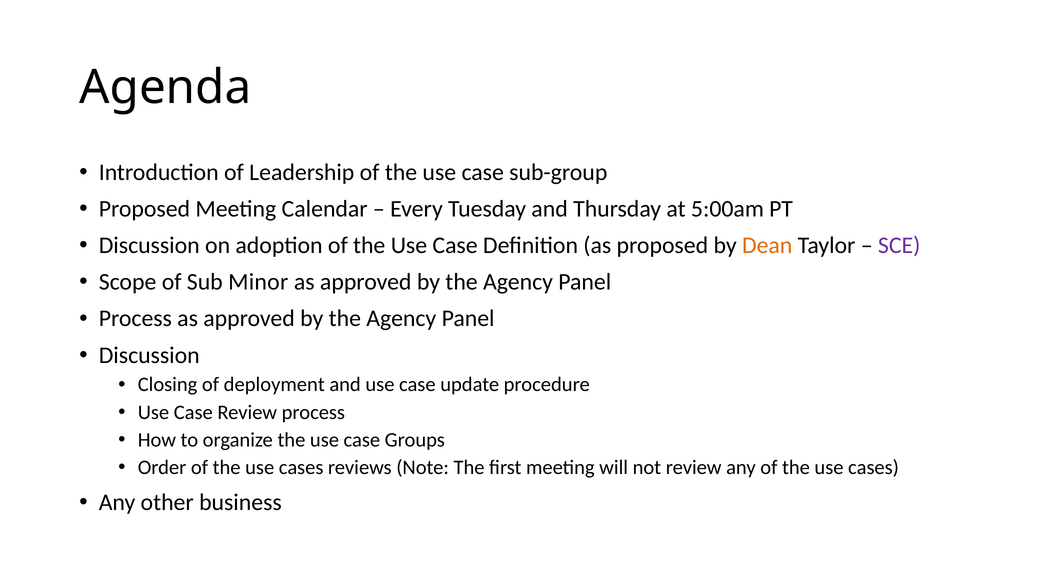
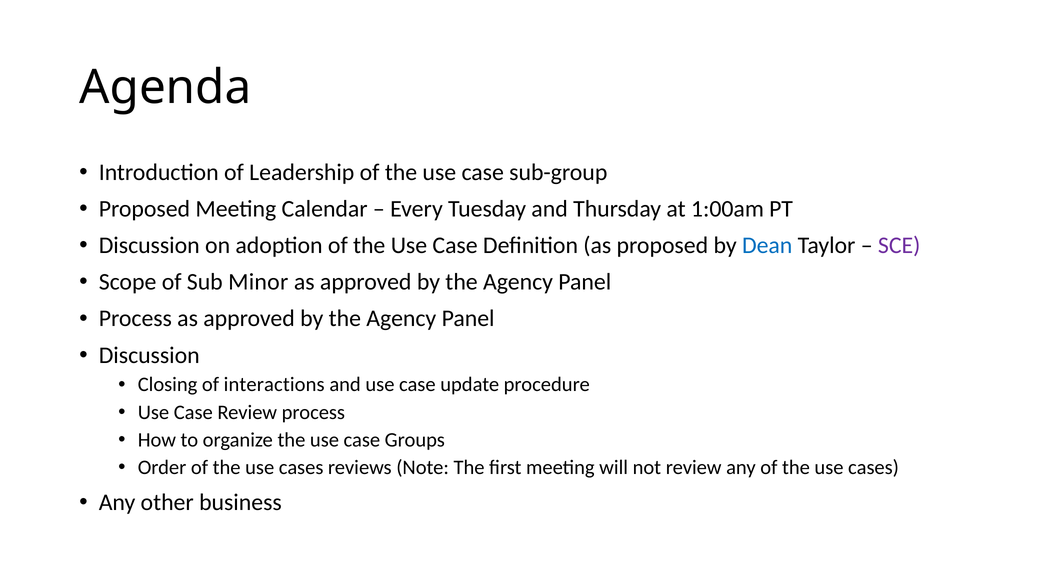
5:00am: 5:00am -> 1:00am (727, 209)
Dean colour: orange -> blue (767, 245)
deployment: deployment -> interactions (274, 385)
